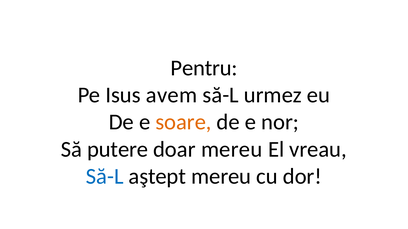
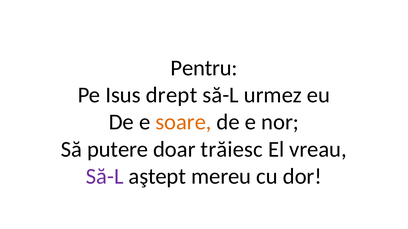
avem: avem -> drept (172, 95)
doar mereu: mereu -> trăiesc (232, 150)
Să-L colour: blue -> purple (105, 177)
